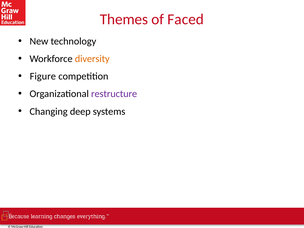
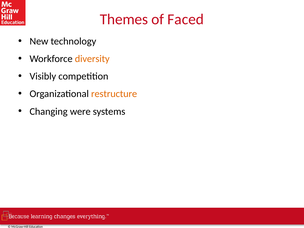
Figure: Figure -> Visibly (43, 76)
restructure colour: purple -> orange (114, 94)
deep: deep -> were (80, 111)
